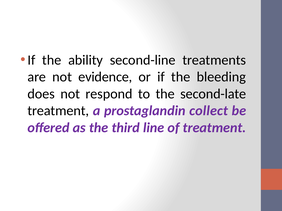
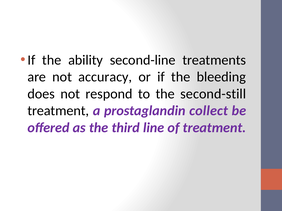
evidence: evidence -> accuracy (105, 77)
second-late: second-late -> second-still (213, 94)
